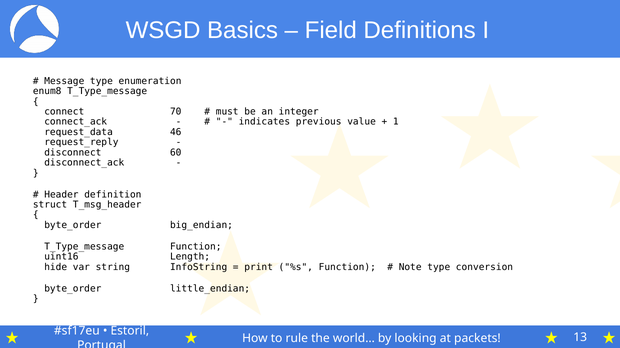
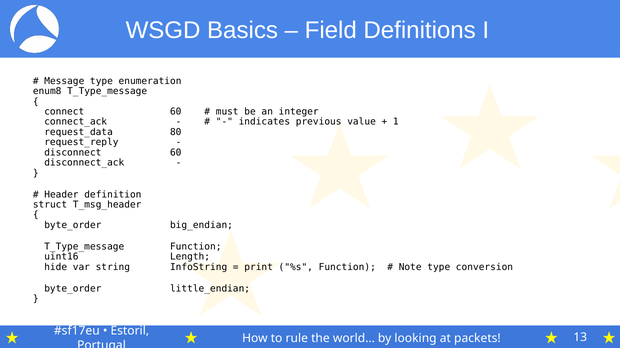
connect 70: 70 -> 60 (176, 112)
46: 46 -> 80 (176, 132)
